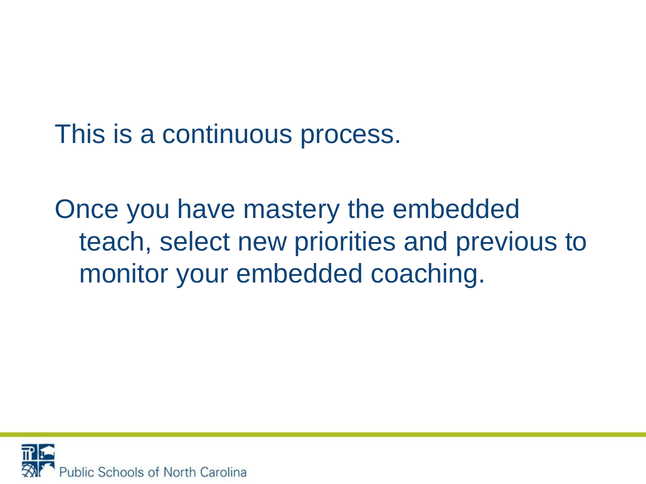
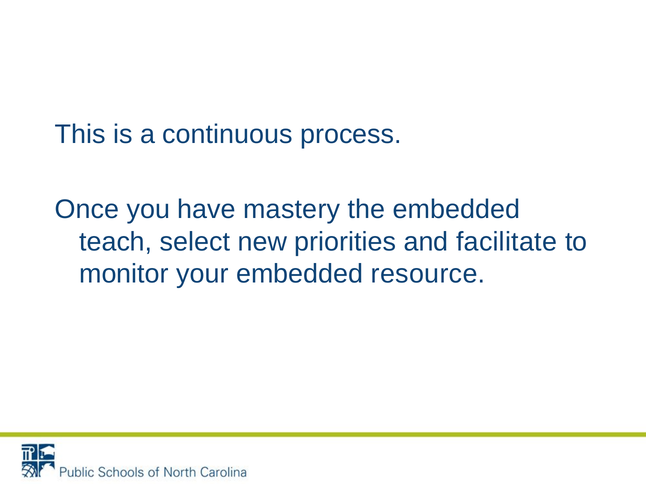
previous: previous -> facilitate (507, 242)
coaching: coaching -> resource (428, 274)
